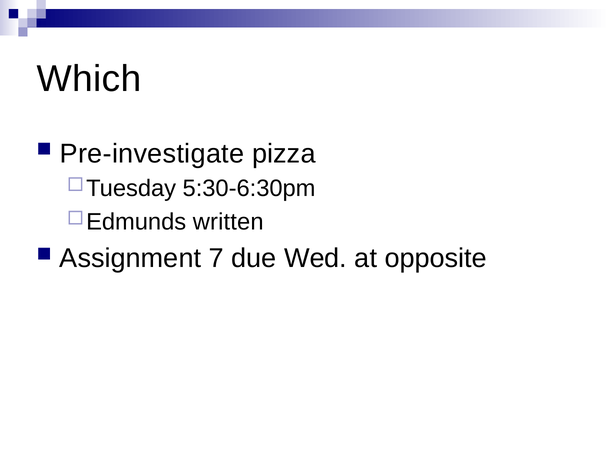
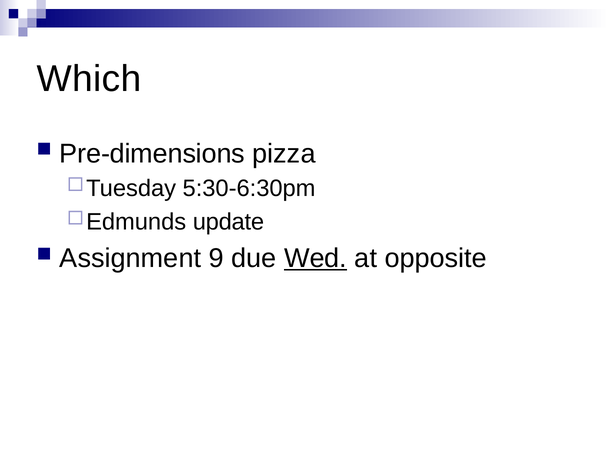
Pre-investigate: Pre-investigate -> Pre-dimensions (152, 153)
written: written -> update (228, 222)
7: 7 -> 9 (216, 258)
Wed underline: none -> present (316, 258)
